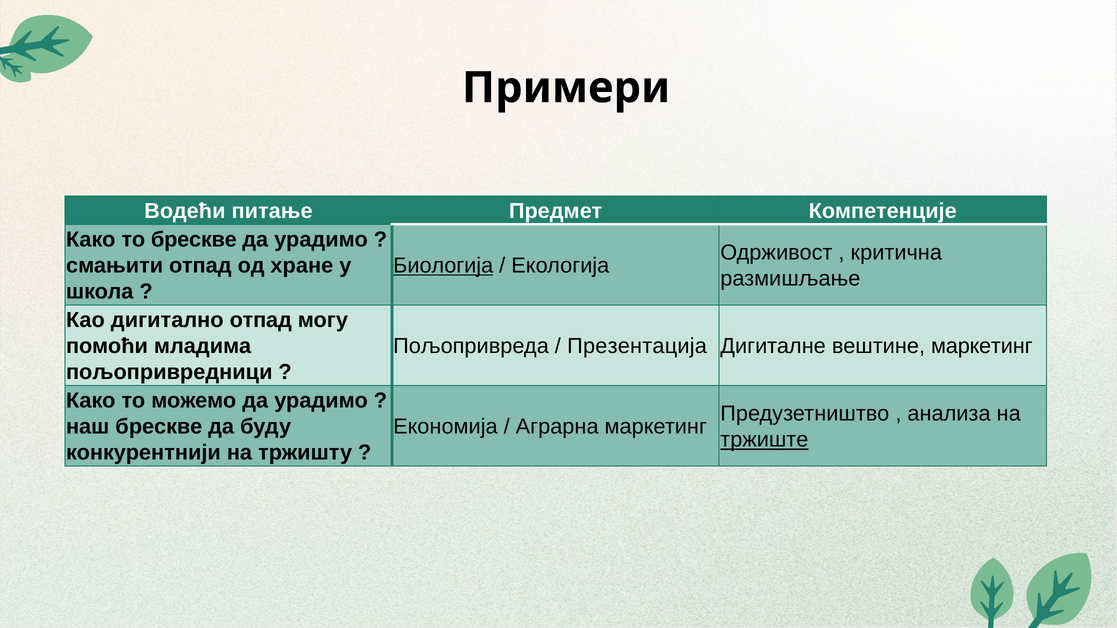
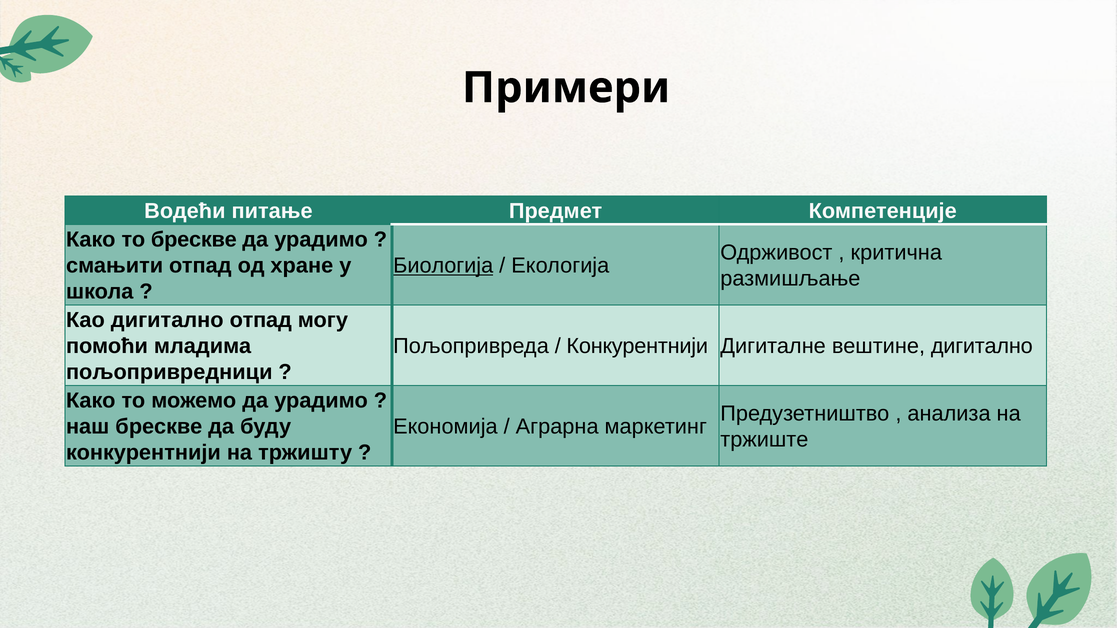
Презентација: Презентација -> Конкурентнији (637, 346)
вештине маркетинг: маркетинг -> дигитално (982, 346)
тржиште underline: present -> none (764, 440)
